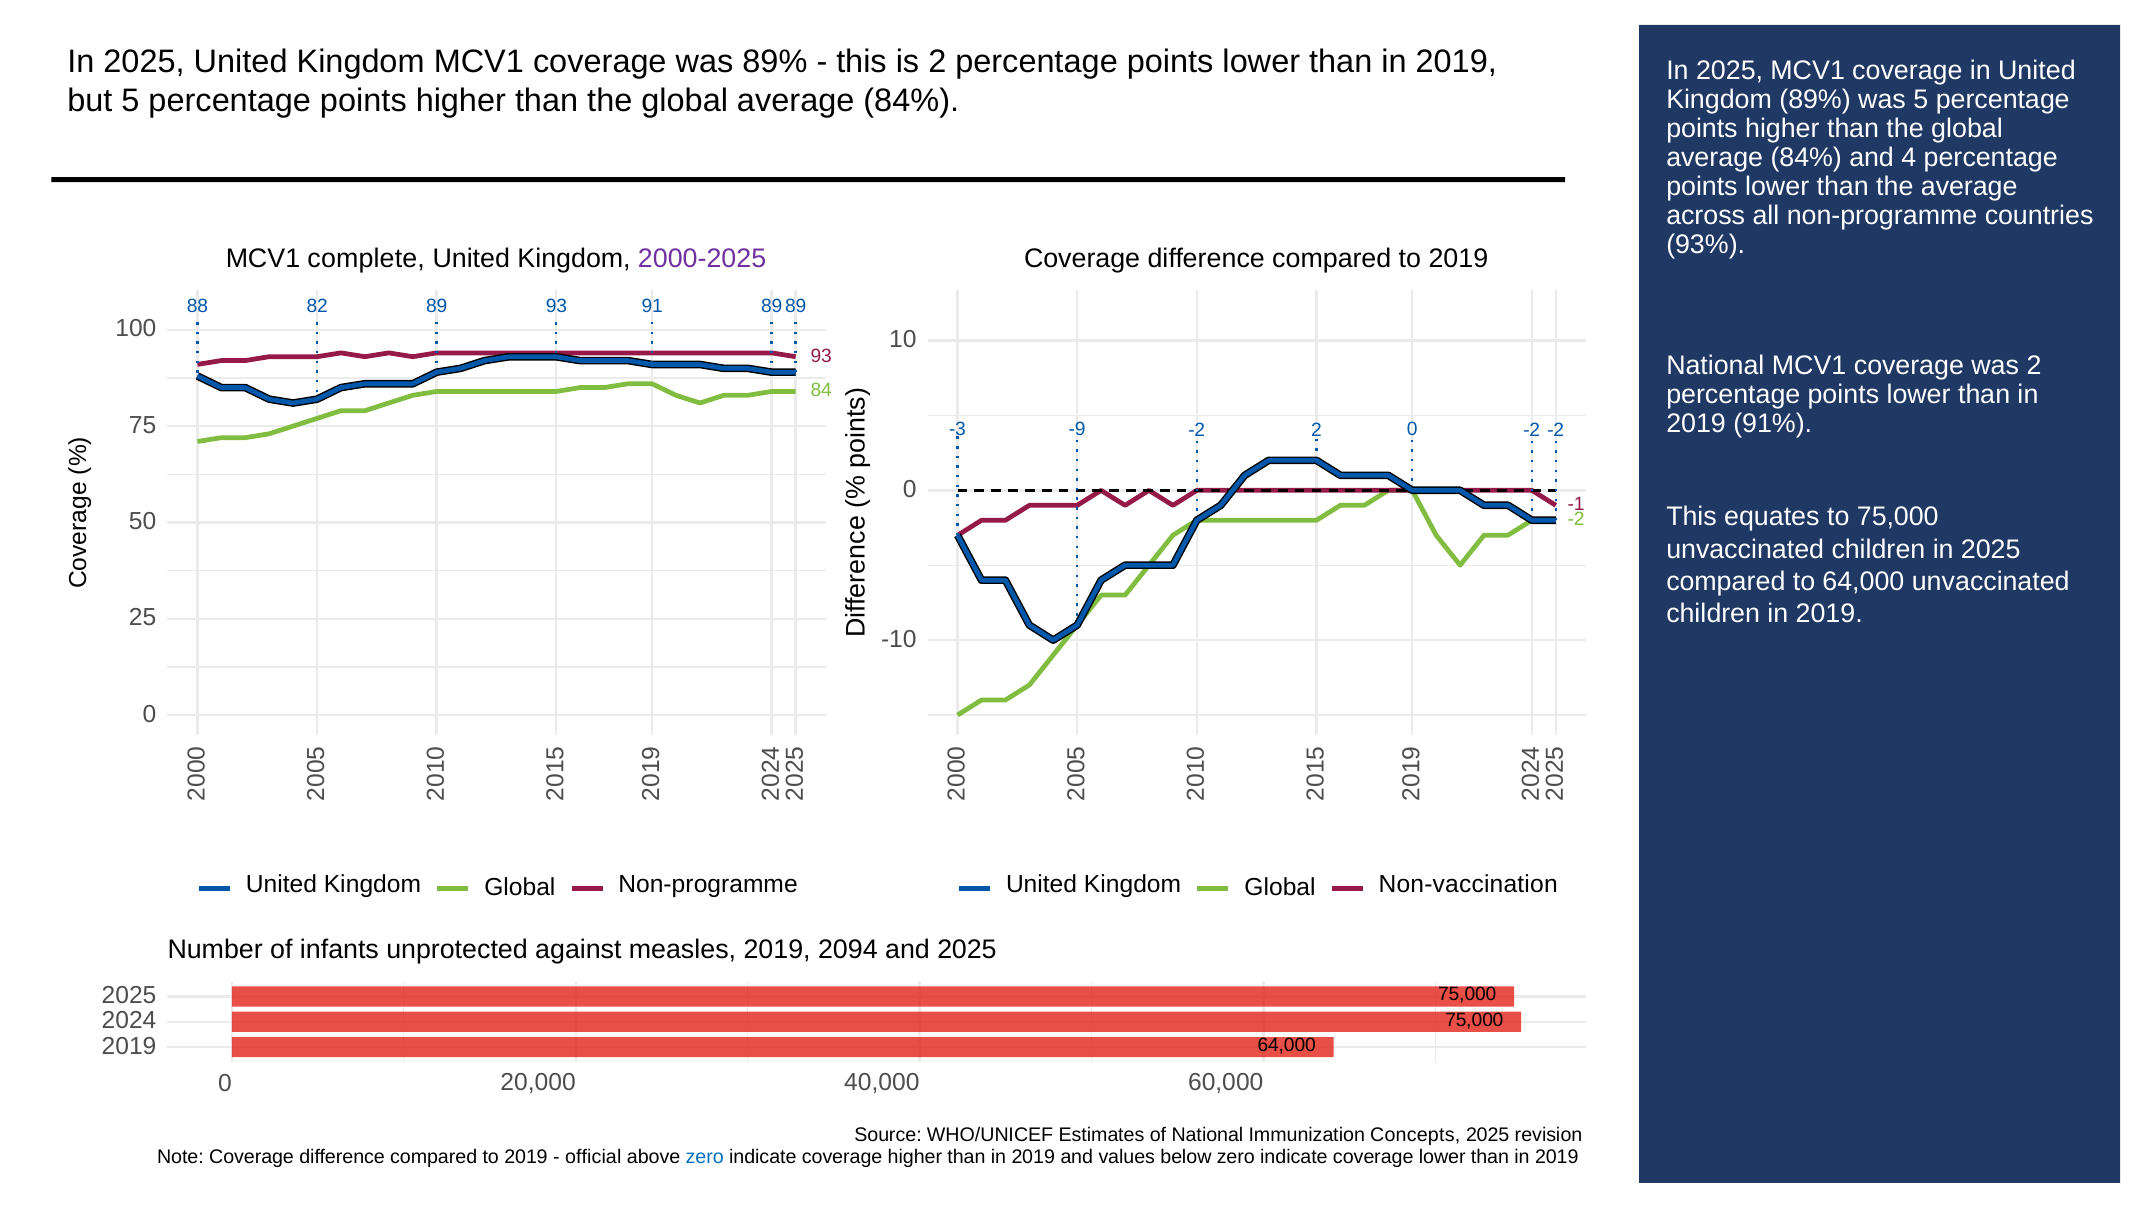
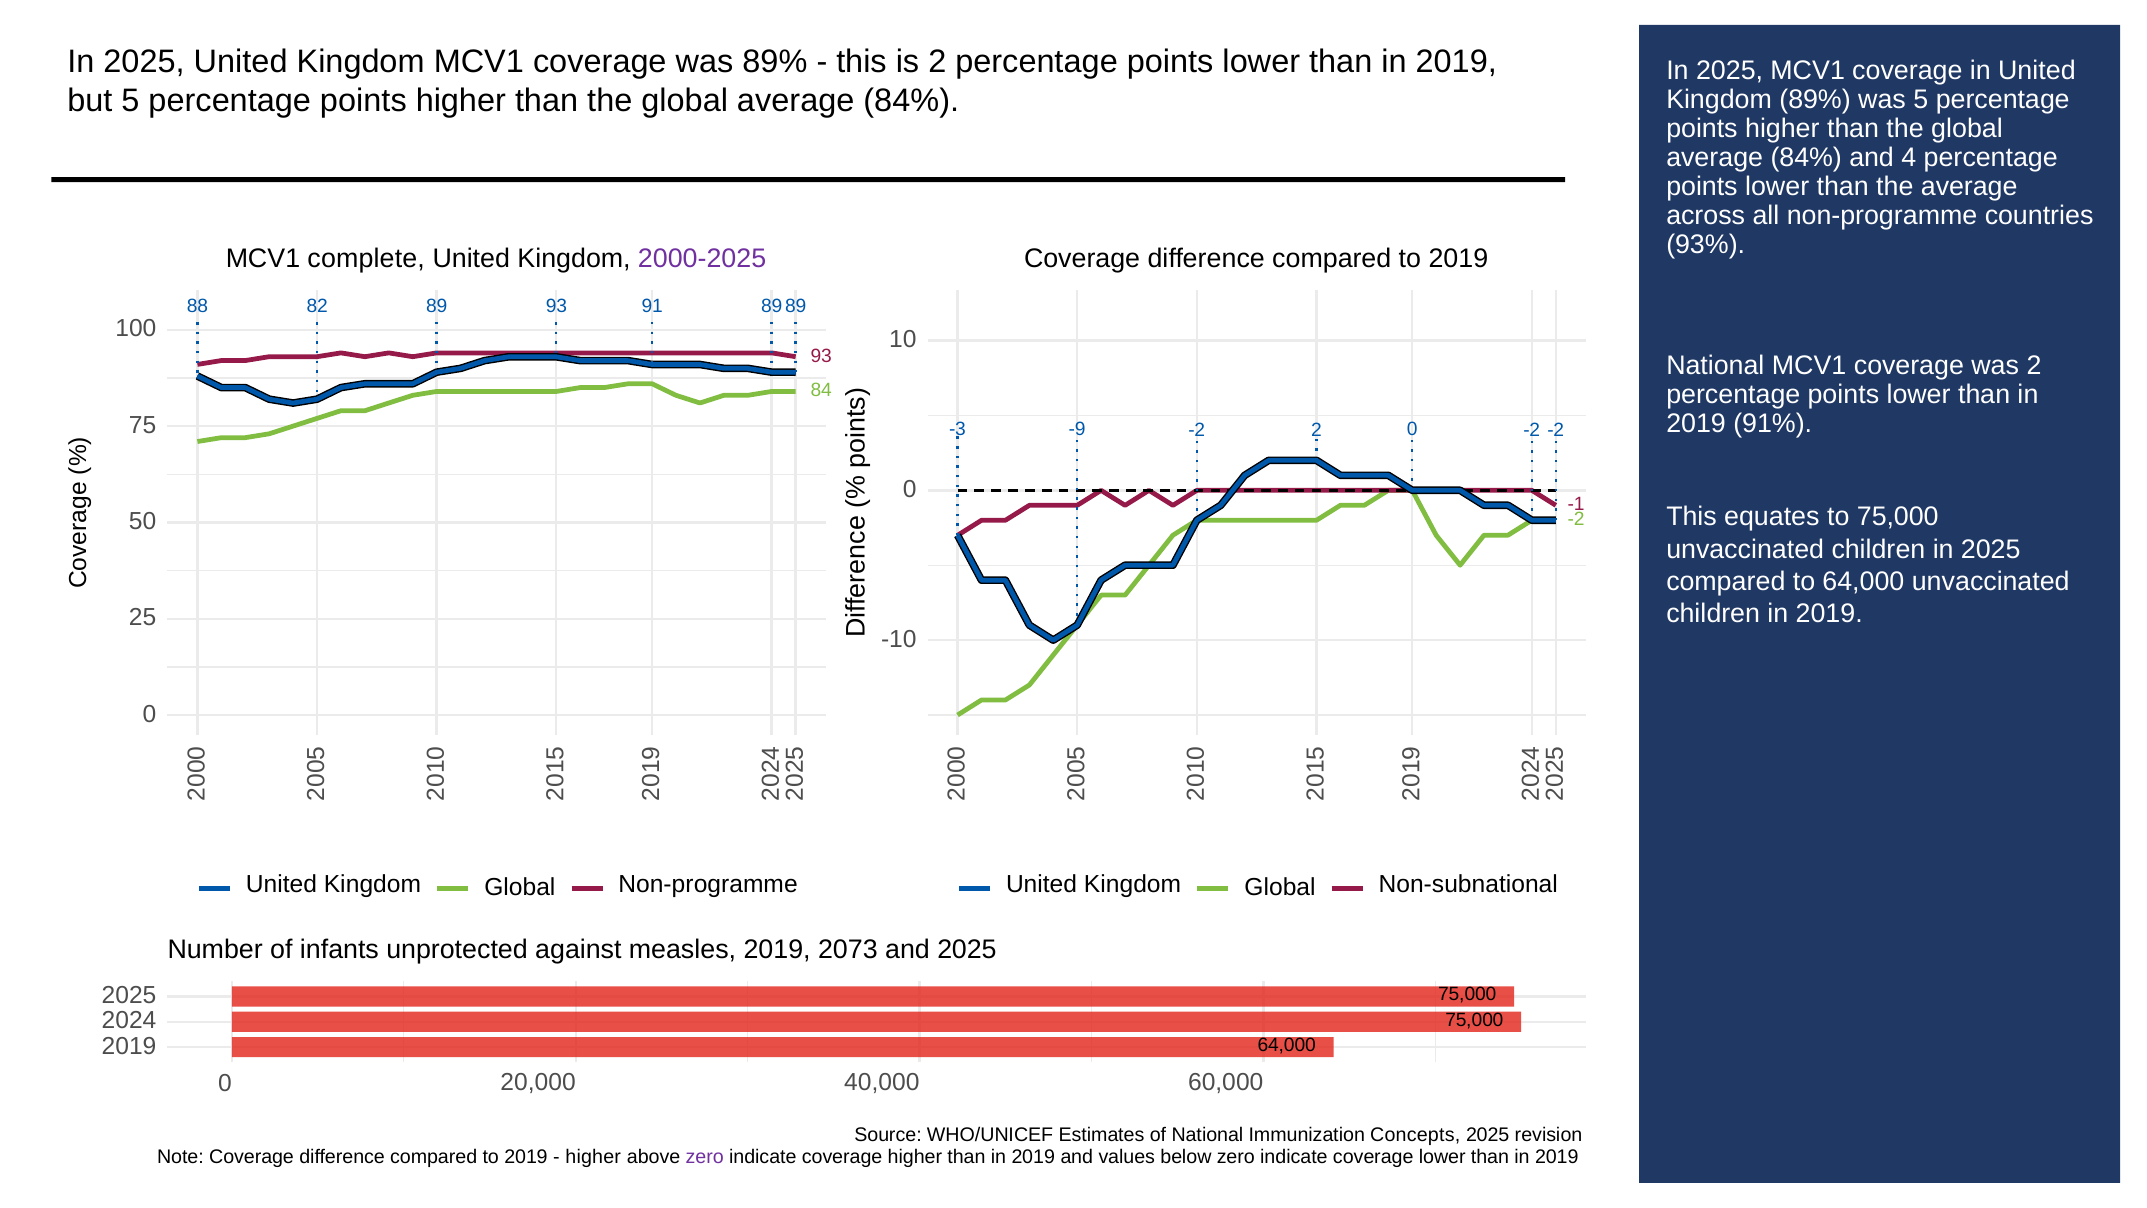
Non-vaccination: Non-vaccination -> Non-subnational (1468, 885)
2094: 2094 -> 2073 (848, 950)
official: official -> higher (593, 1156)
zero colour: blue -> purple (705, 1156)
